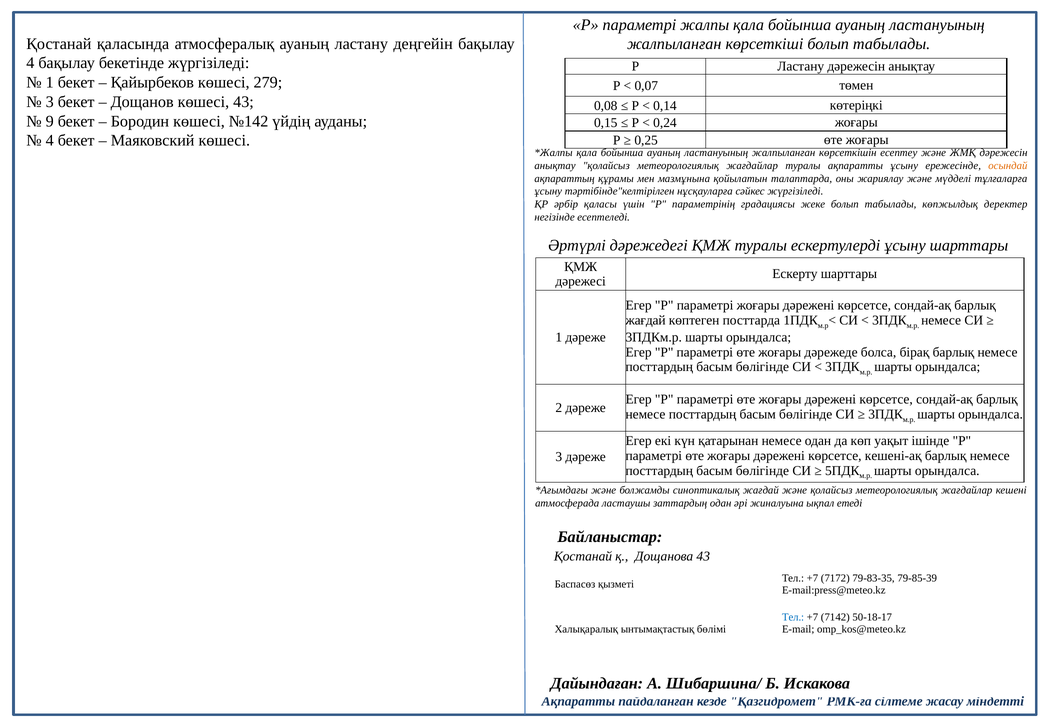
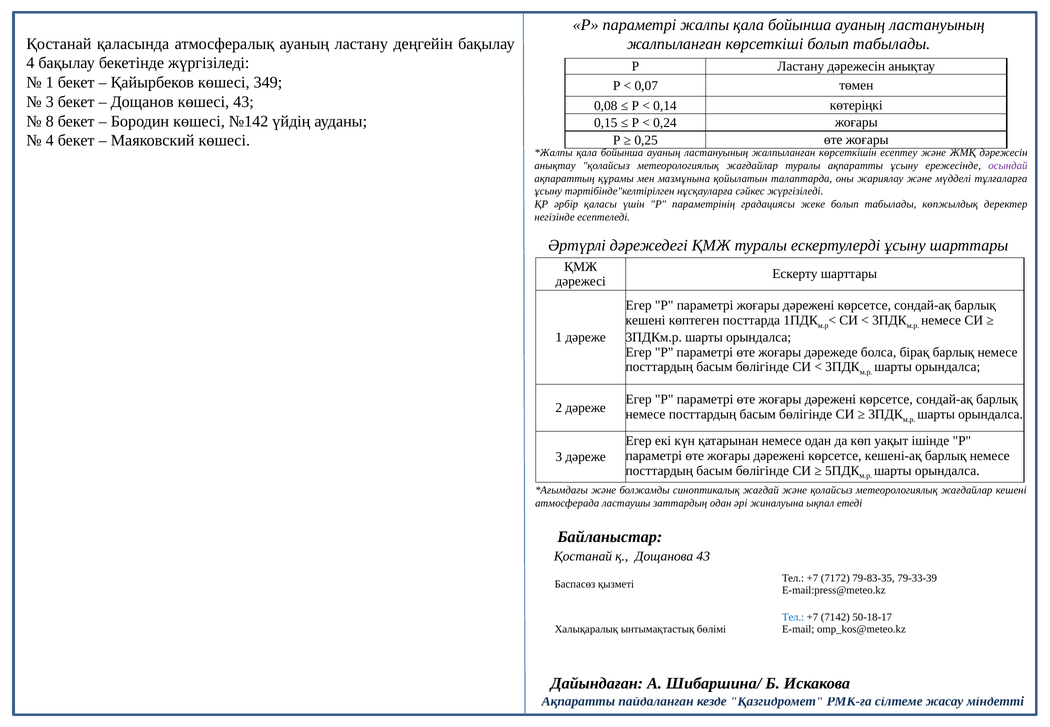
279: 279 -> 349 (268, 82)
9: 9 -> 8 (50, 121)
осындай colour: orange -> purple (1008, 166)
жағдай: жағдай -> кешені (645, 320)
79-85-39: 79-85-39 -> 79-33-39 (917, 578)
